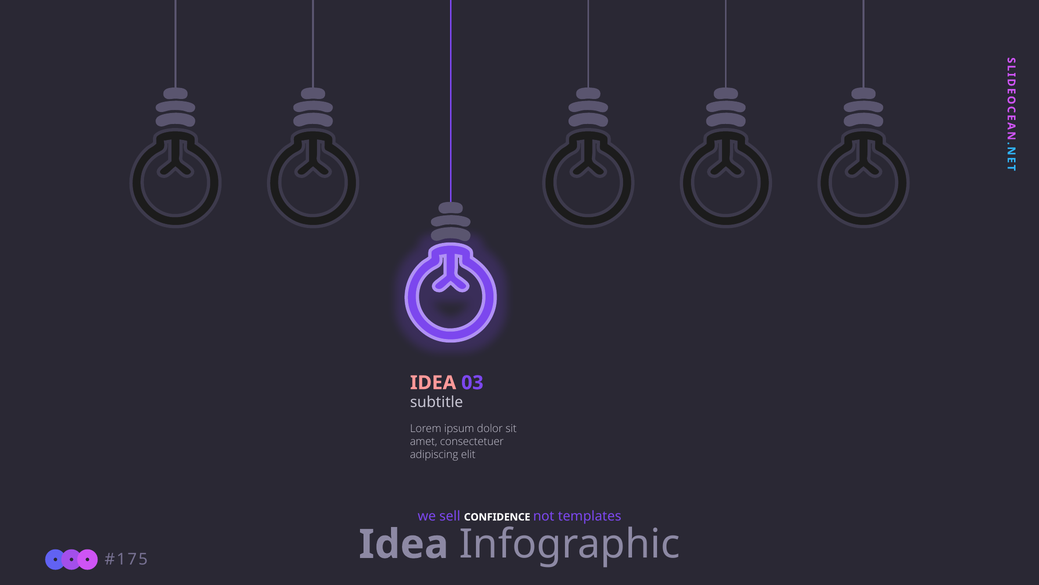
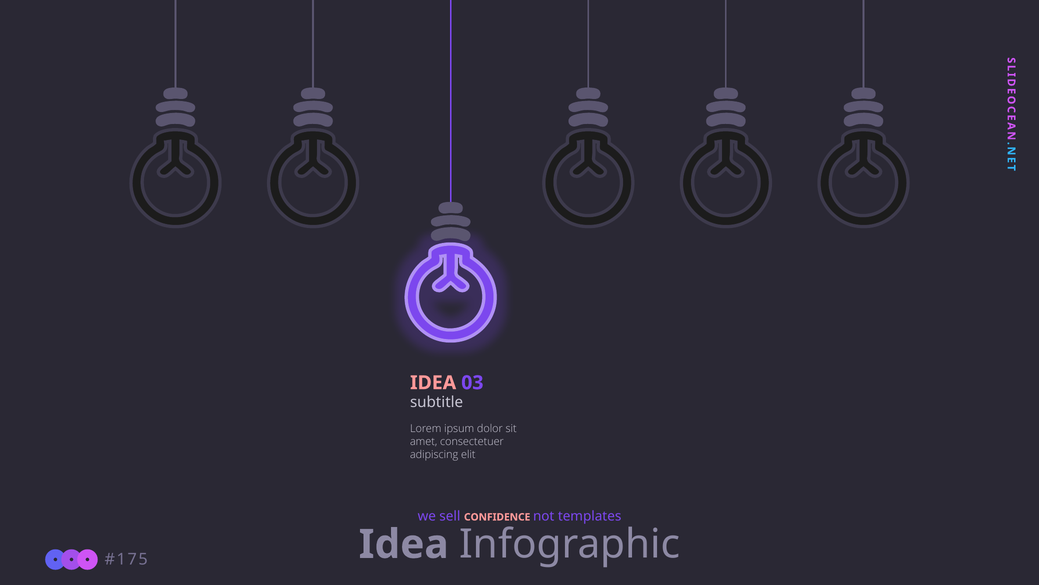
CONFIDENCE colour: white -> pink (497, 517)
